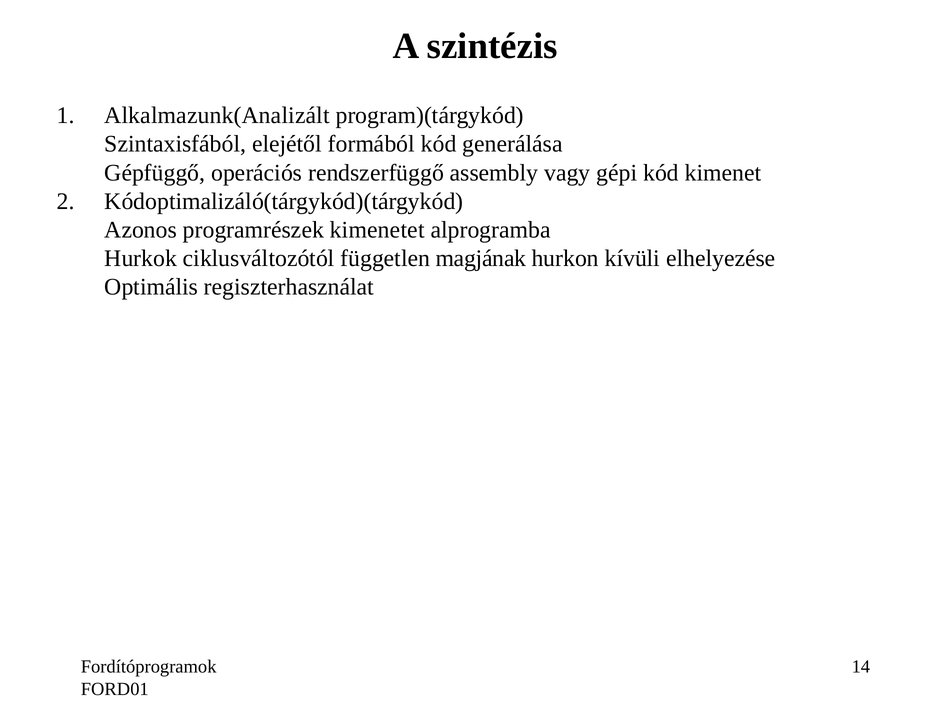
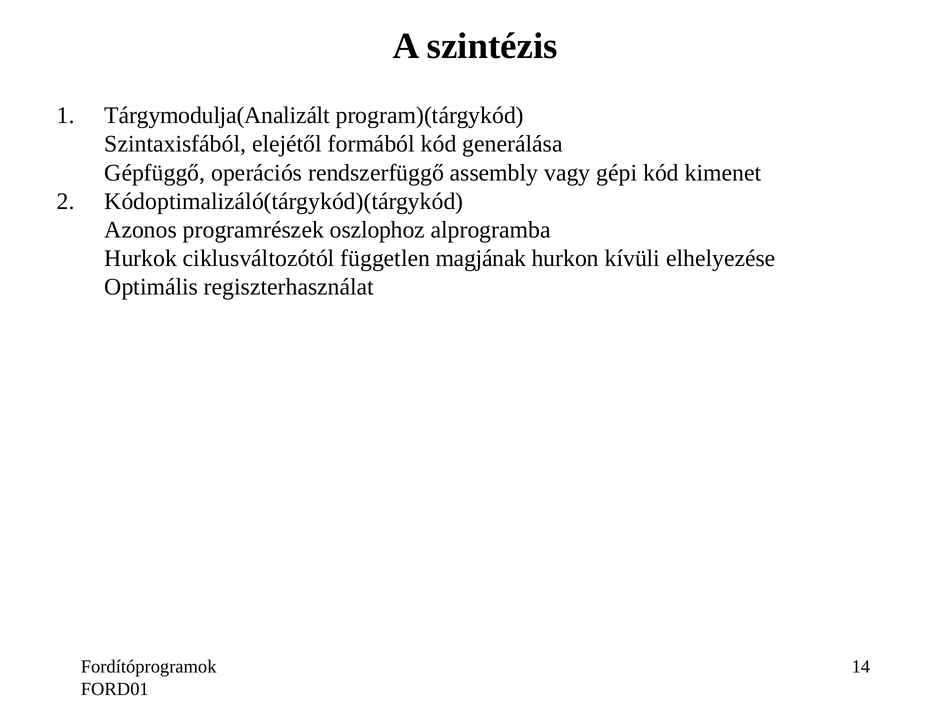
Alkalmazunk(Analizált: Alkalmazunk(Analizált -> Tárgymodulja(Analizált (217, 116)
kimenetet: kimenetet -> oszlophoz (377, 230)
